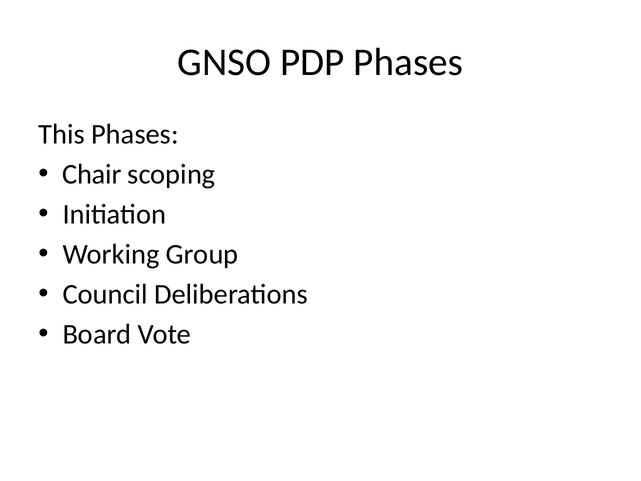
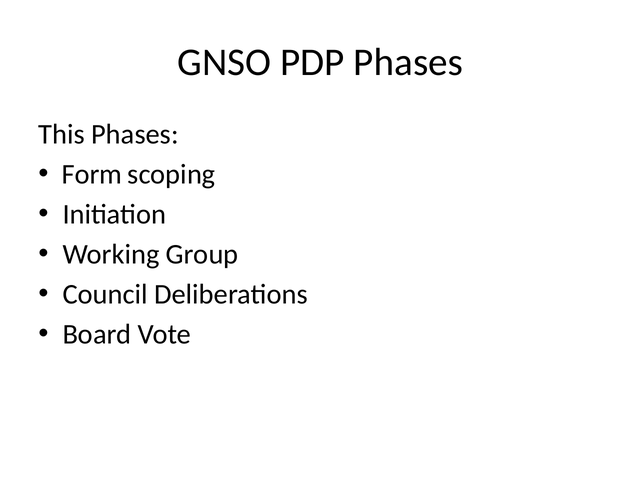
Chair: Chair -> Form (92, 174)
